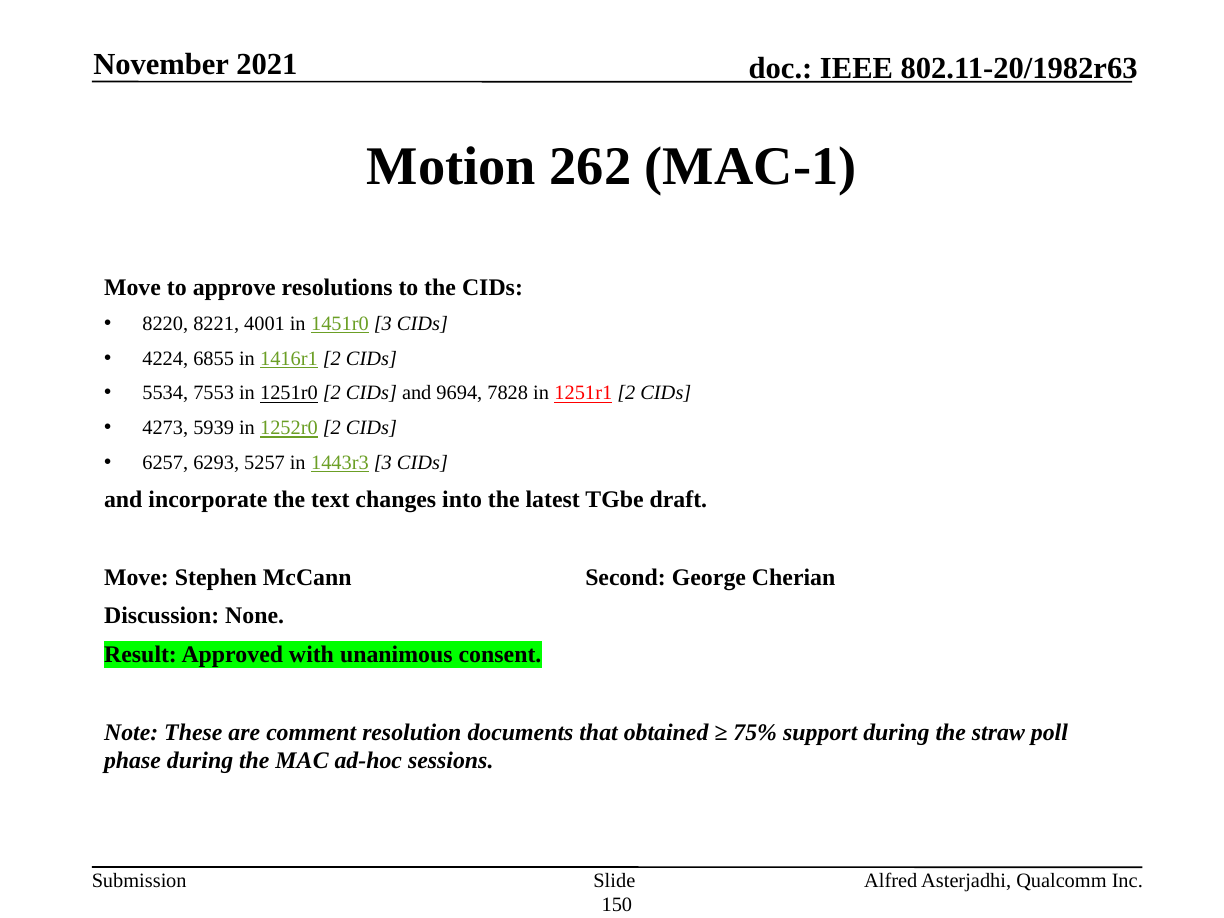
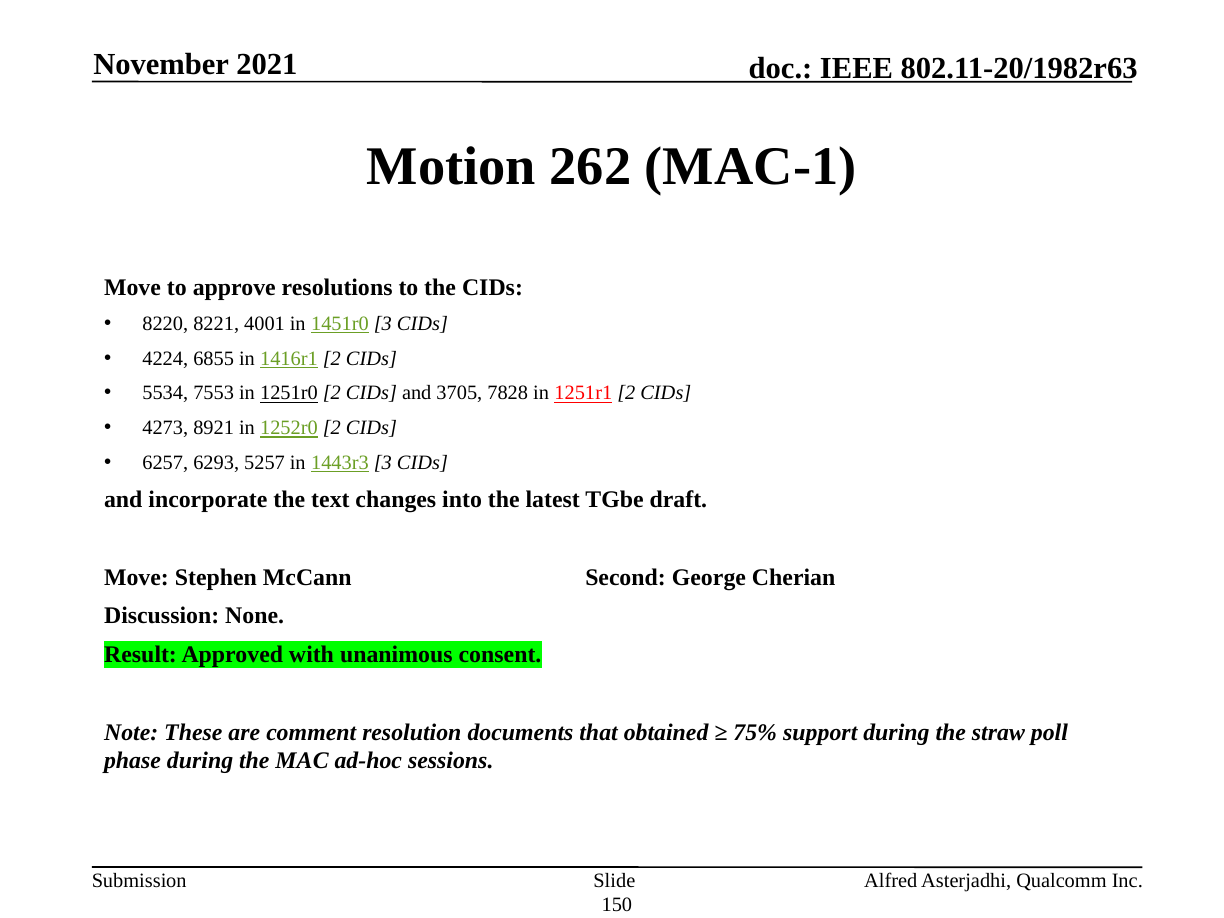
9694: 9694 -> 3705 (459, 393)
5939: 5939 -> 8921 (214, 428)
